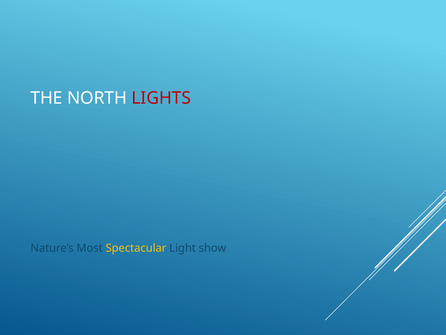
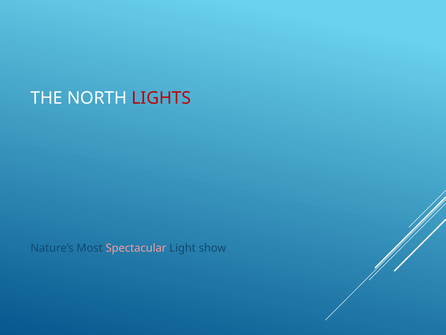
Spectacular colour: yellow -> pink (136, 248)
